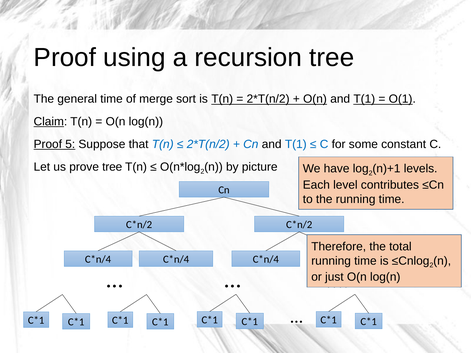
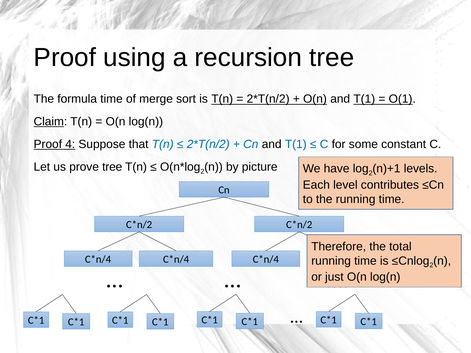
general: general -> formula (77, 99)
5: 5 -> 4 (70, 144)
